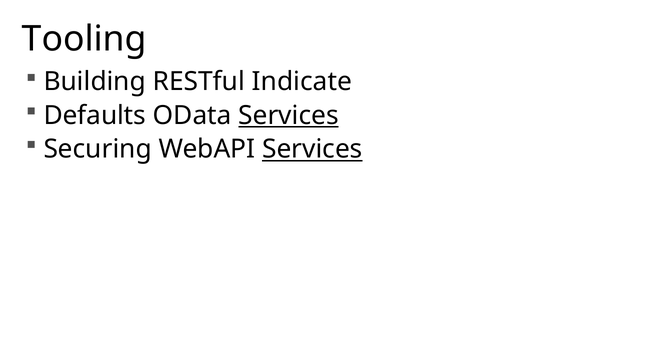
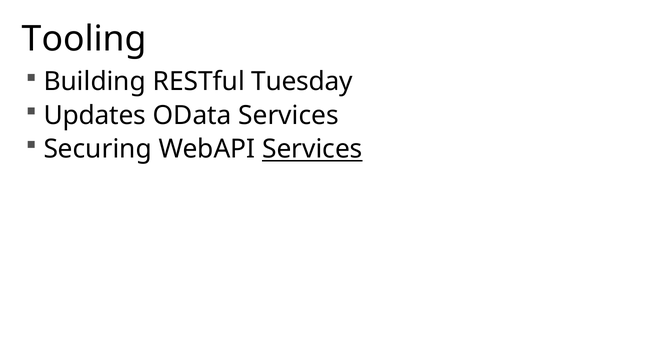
Indicate: Indicate -> Tuesday (302, 82)
Defaults: Defaults -> Updates (95, 115)
Services underline: present -> none (289, 115)
